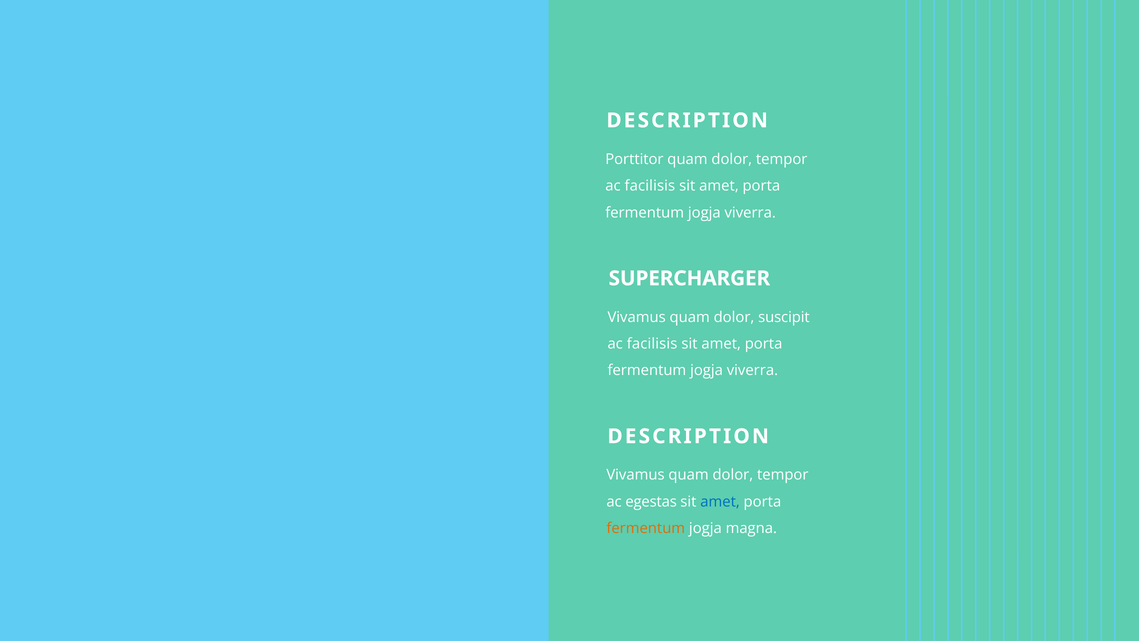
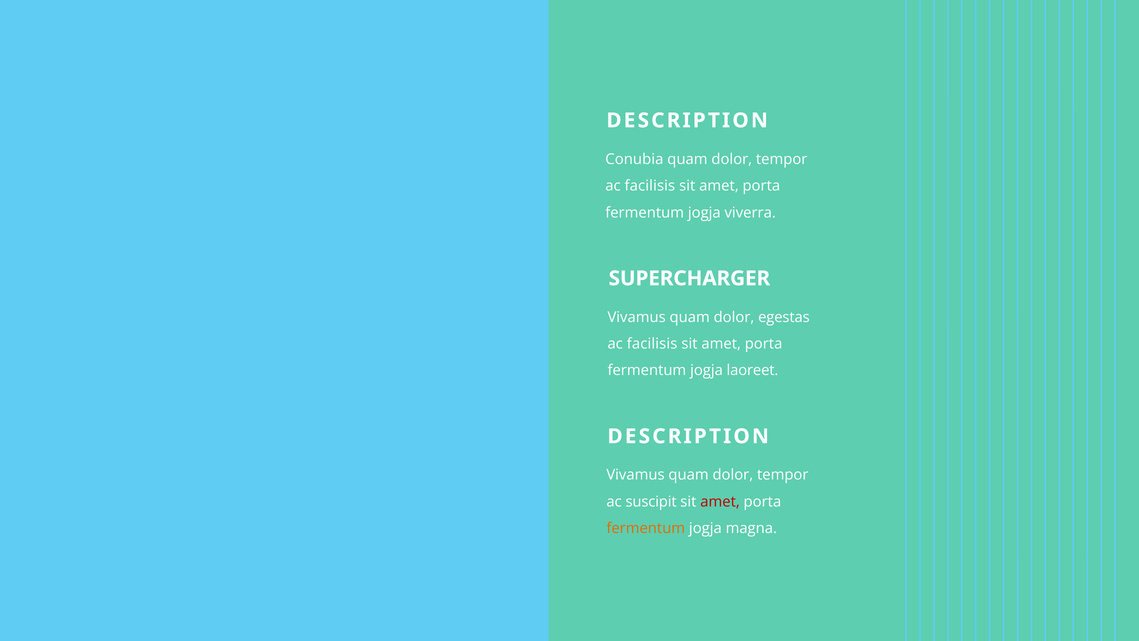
Porttitor: Porttitor -> Conubia (634, 159)
suscipit: suscipit -> egestas (784, 317)
viverra: viverra -> laoreet (752, 370)
egestas: egestas -> suscipit (651, 502)
amet colour: blue -> red (720, 502)
